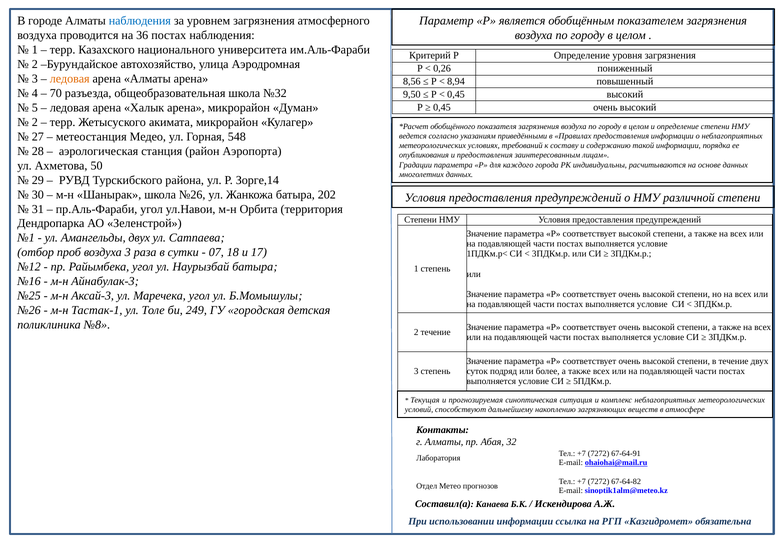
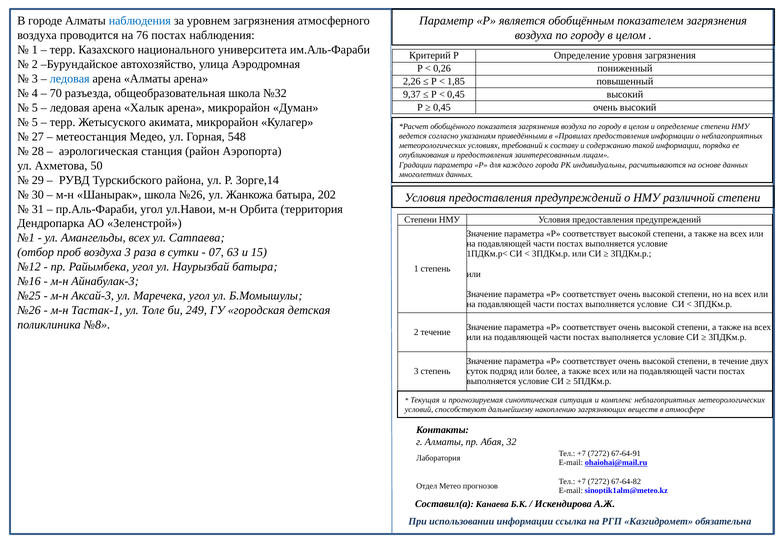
36: 36 -> 76 (142, 35)
ледовая colour: orange -> blue (70, 79)
8,56: 8,56 -> 2,26 (412, 81)
8,94: 8,94 -> 1,85 (456, 81)
9,50: 9,50 -> 9,37 (412, 94)
2: 2 -> 5 (35, 122)
Амангельды двух: двух -> всех (139, 238)
18: 18 -> 63 (233, 252)
17: 17 -> 15 (259, 252)
